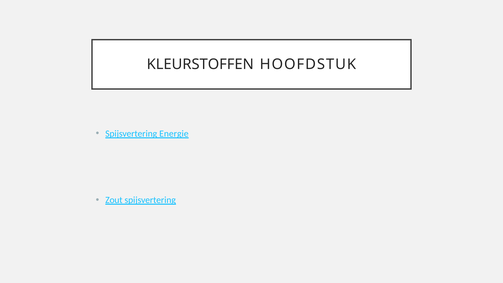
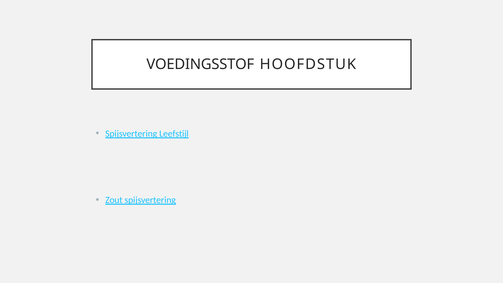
KLEURSTOFFEN: KLEURSTOFFEN -> VOEDINGSSTOF (200, 64)
Energie: Energie -> Leefstijl (174, 134)
